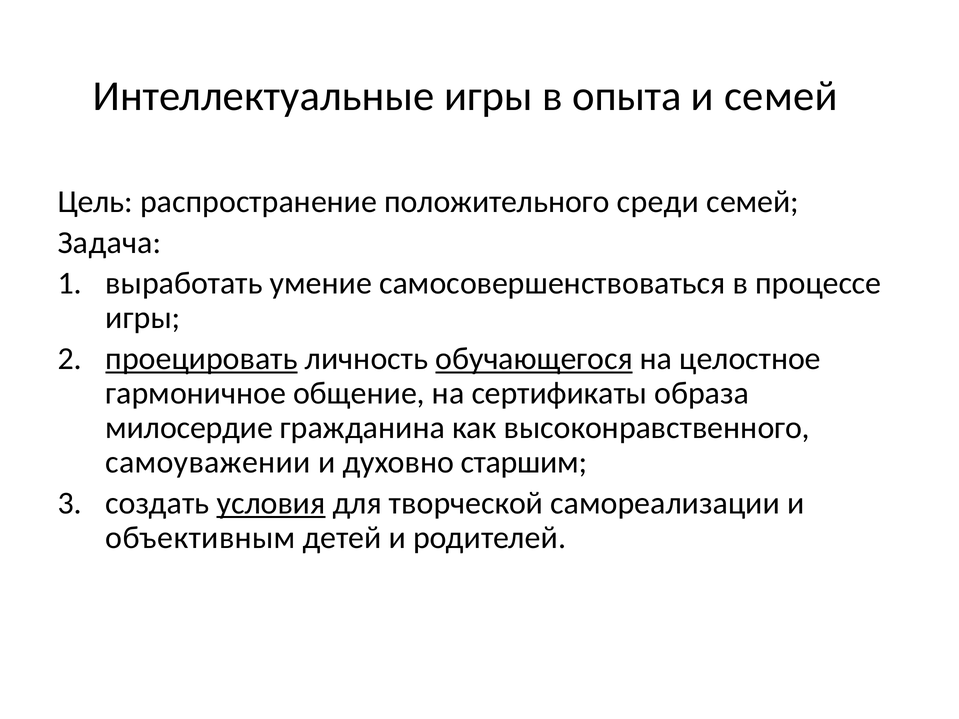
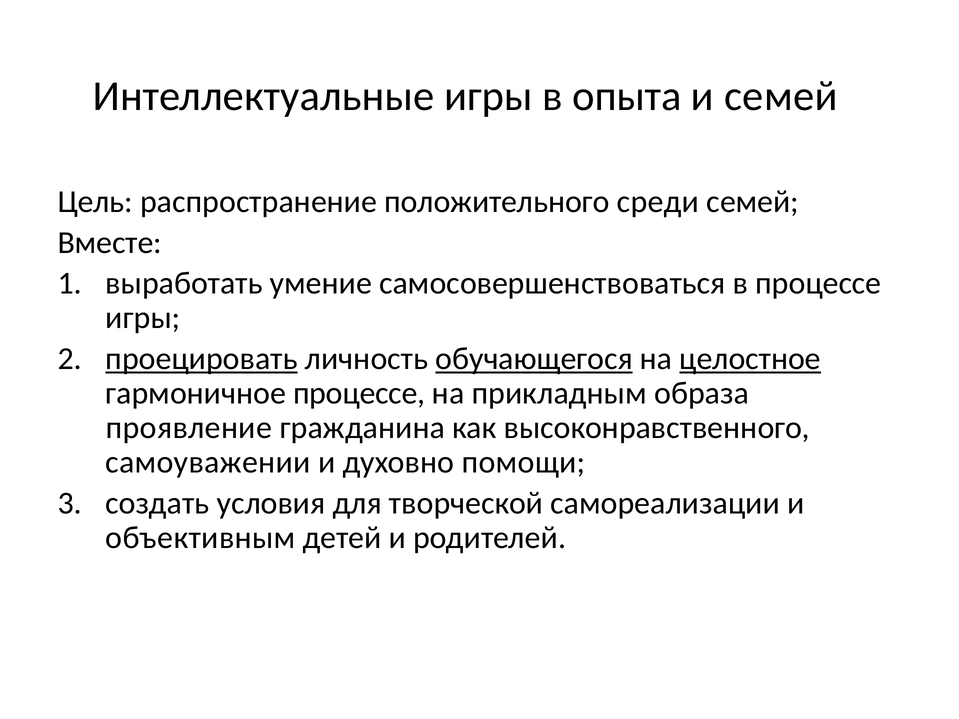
Задача: Задача -> Вместе (110, 243)
целостное underline: none -> present (750, 359)
гармоничное общение: общение -> процессе (359, 393)
сертификаты: сертификаты -> прикладным (559, 393)
милосердие: милосердие -> проявление (189, 428)
старшим: старшим -> помощи (524, 462)
условия underline: present -> none (271, 503)
